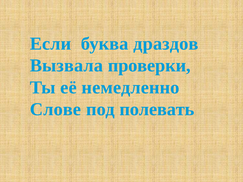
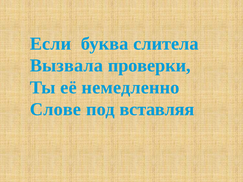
драздов: драздов -> слитела (166, 44)
полевать: полевать -> вставляя (157, 109)
